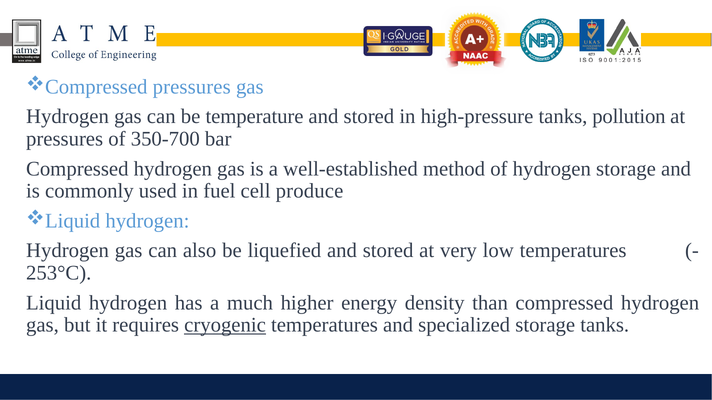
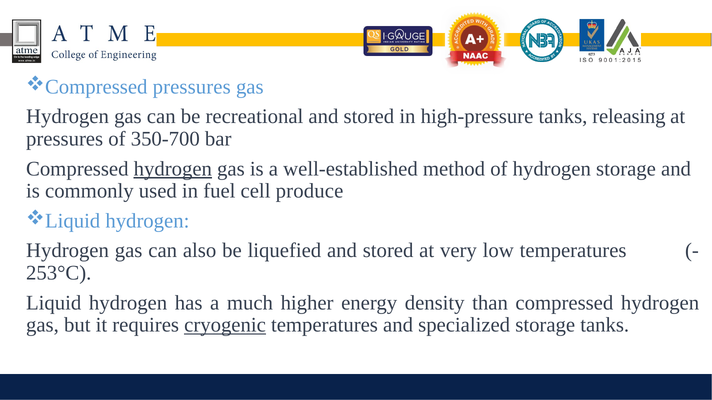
temperature: temperature -> recreational (254, 117)
pollution: pollution -> releasing (629, 117)
hydrogen underline: none -> present (173, 169)
